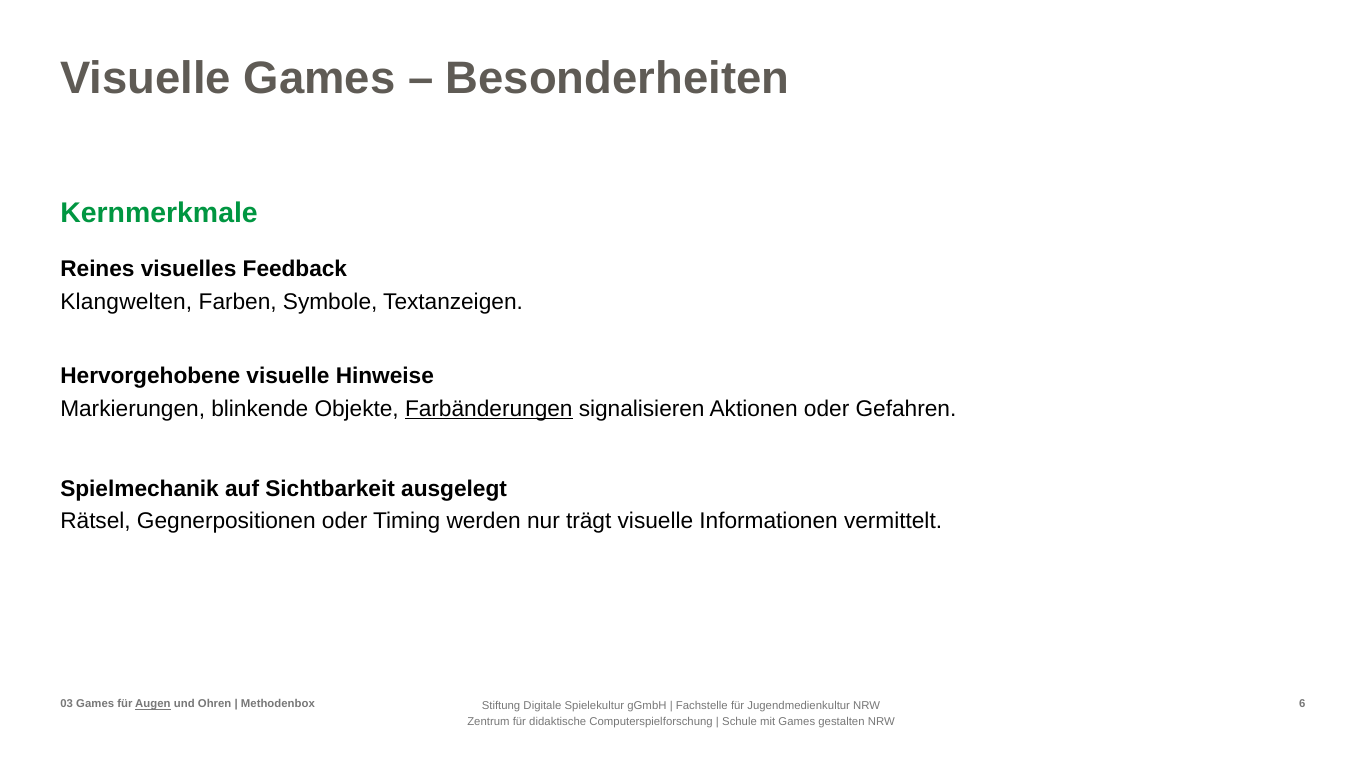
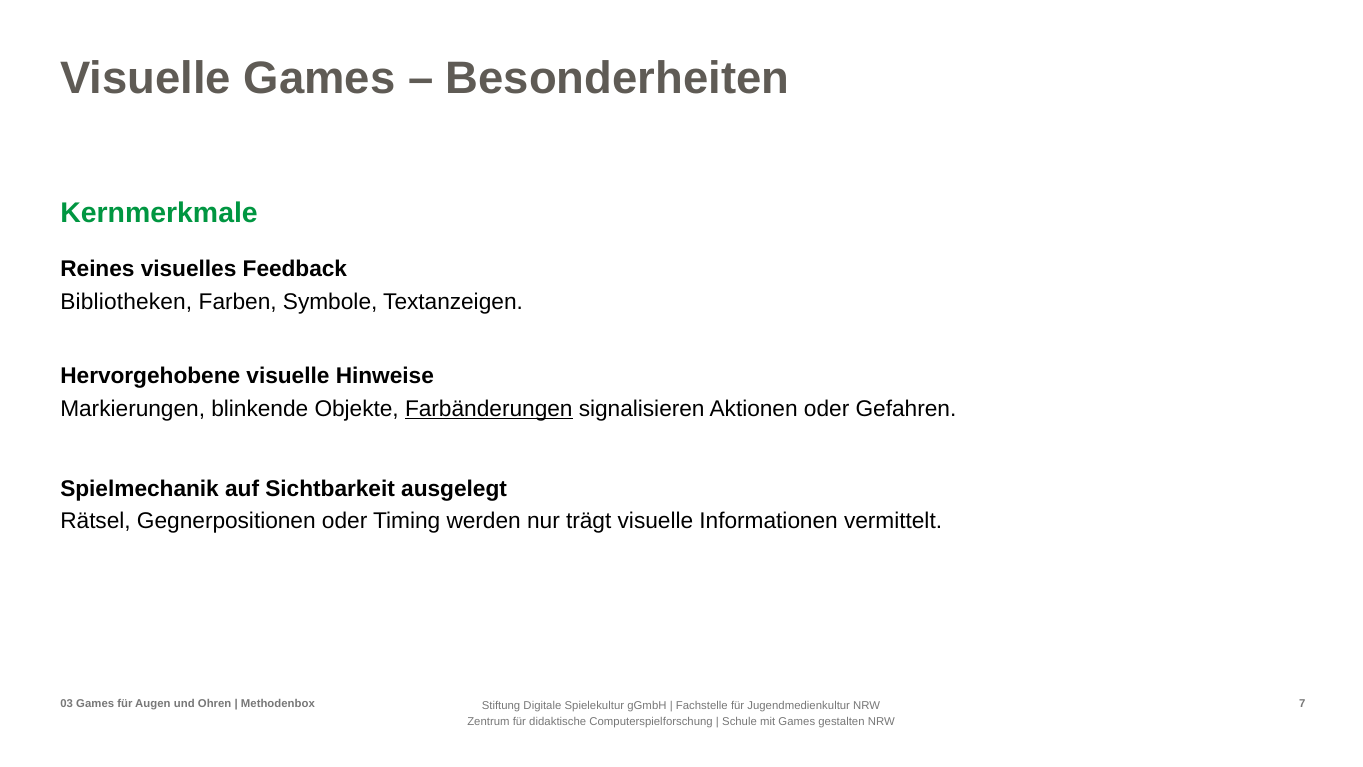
Klangwelten: Klangwelten -> Bibliotheken (126, 302)
Augen underline: present -> none (153, 704)
6: 6 -> 7 (1302, 704)
